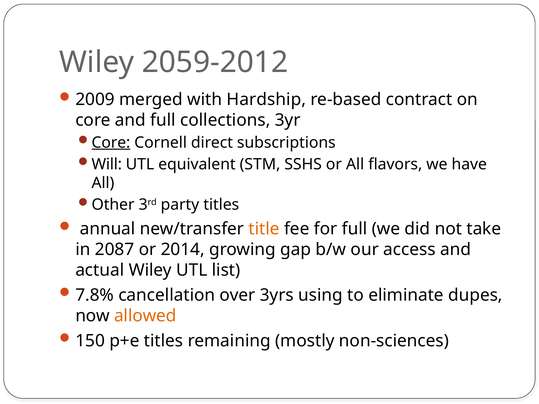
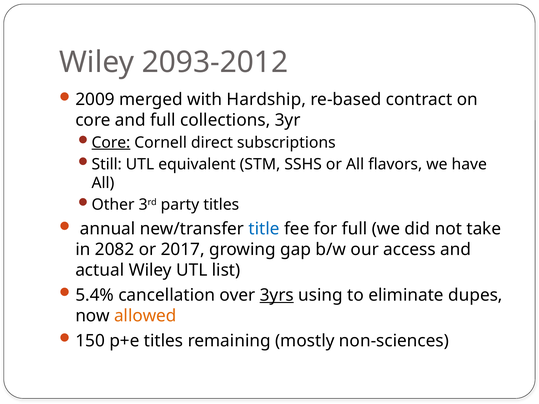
2059-2012: 2059-2012 -> 2093-2012 (215, 62)
Will: Will -> Still (107, 164)
title colour: orange -> blue (264, 229)
2087: 2087 -> 2082 (115, 250)
2014: 2014 -> 2017 (183, 250)
7.8%: 7.8% -> 5.4% (95, 295)
3yrs underline: none -> present (277, 295)
